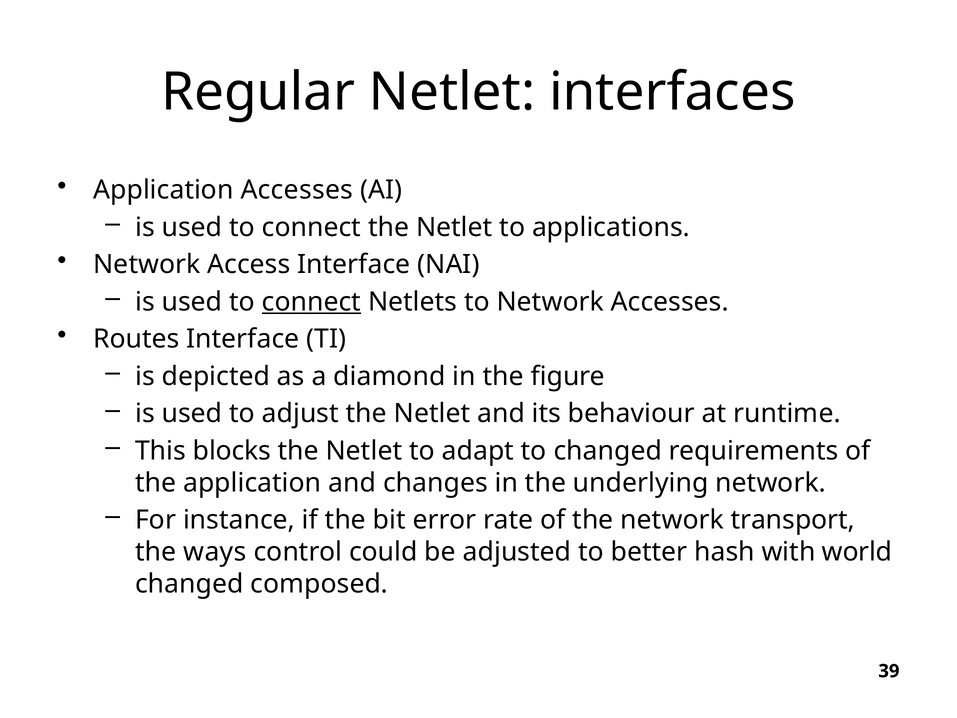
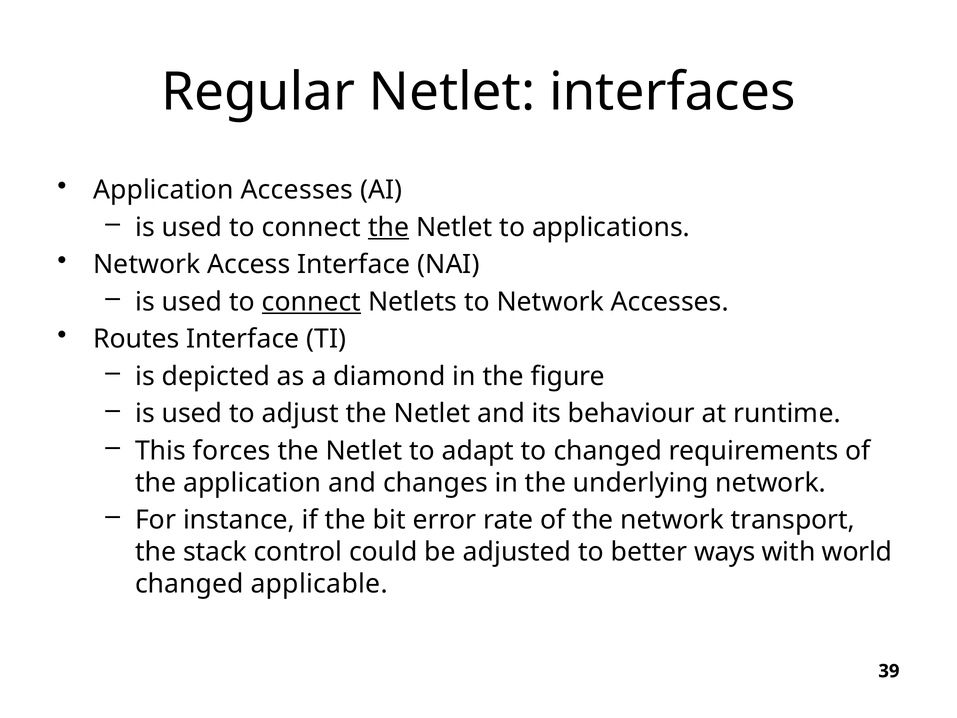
the underline: none -> present (389, 227)
blocks: blocks -> forces (232, 451)
ways: ways -> stack (215, 552)
hash: hash -> ways (725, 552)
composed: composed -> applicable (319, 584)
